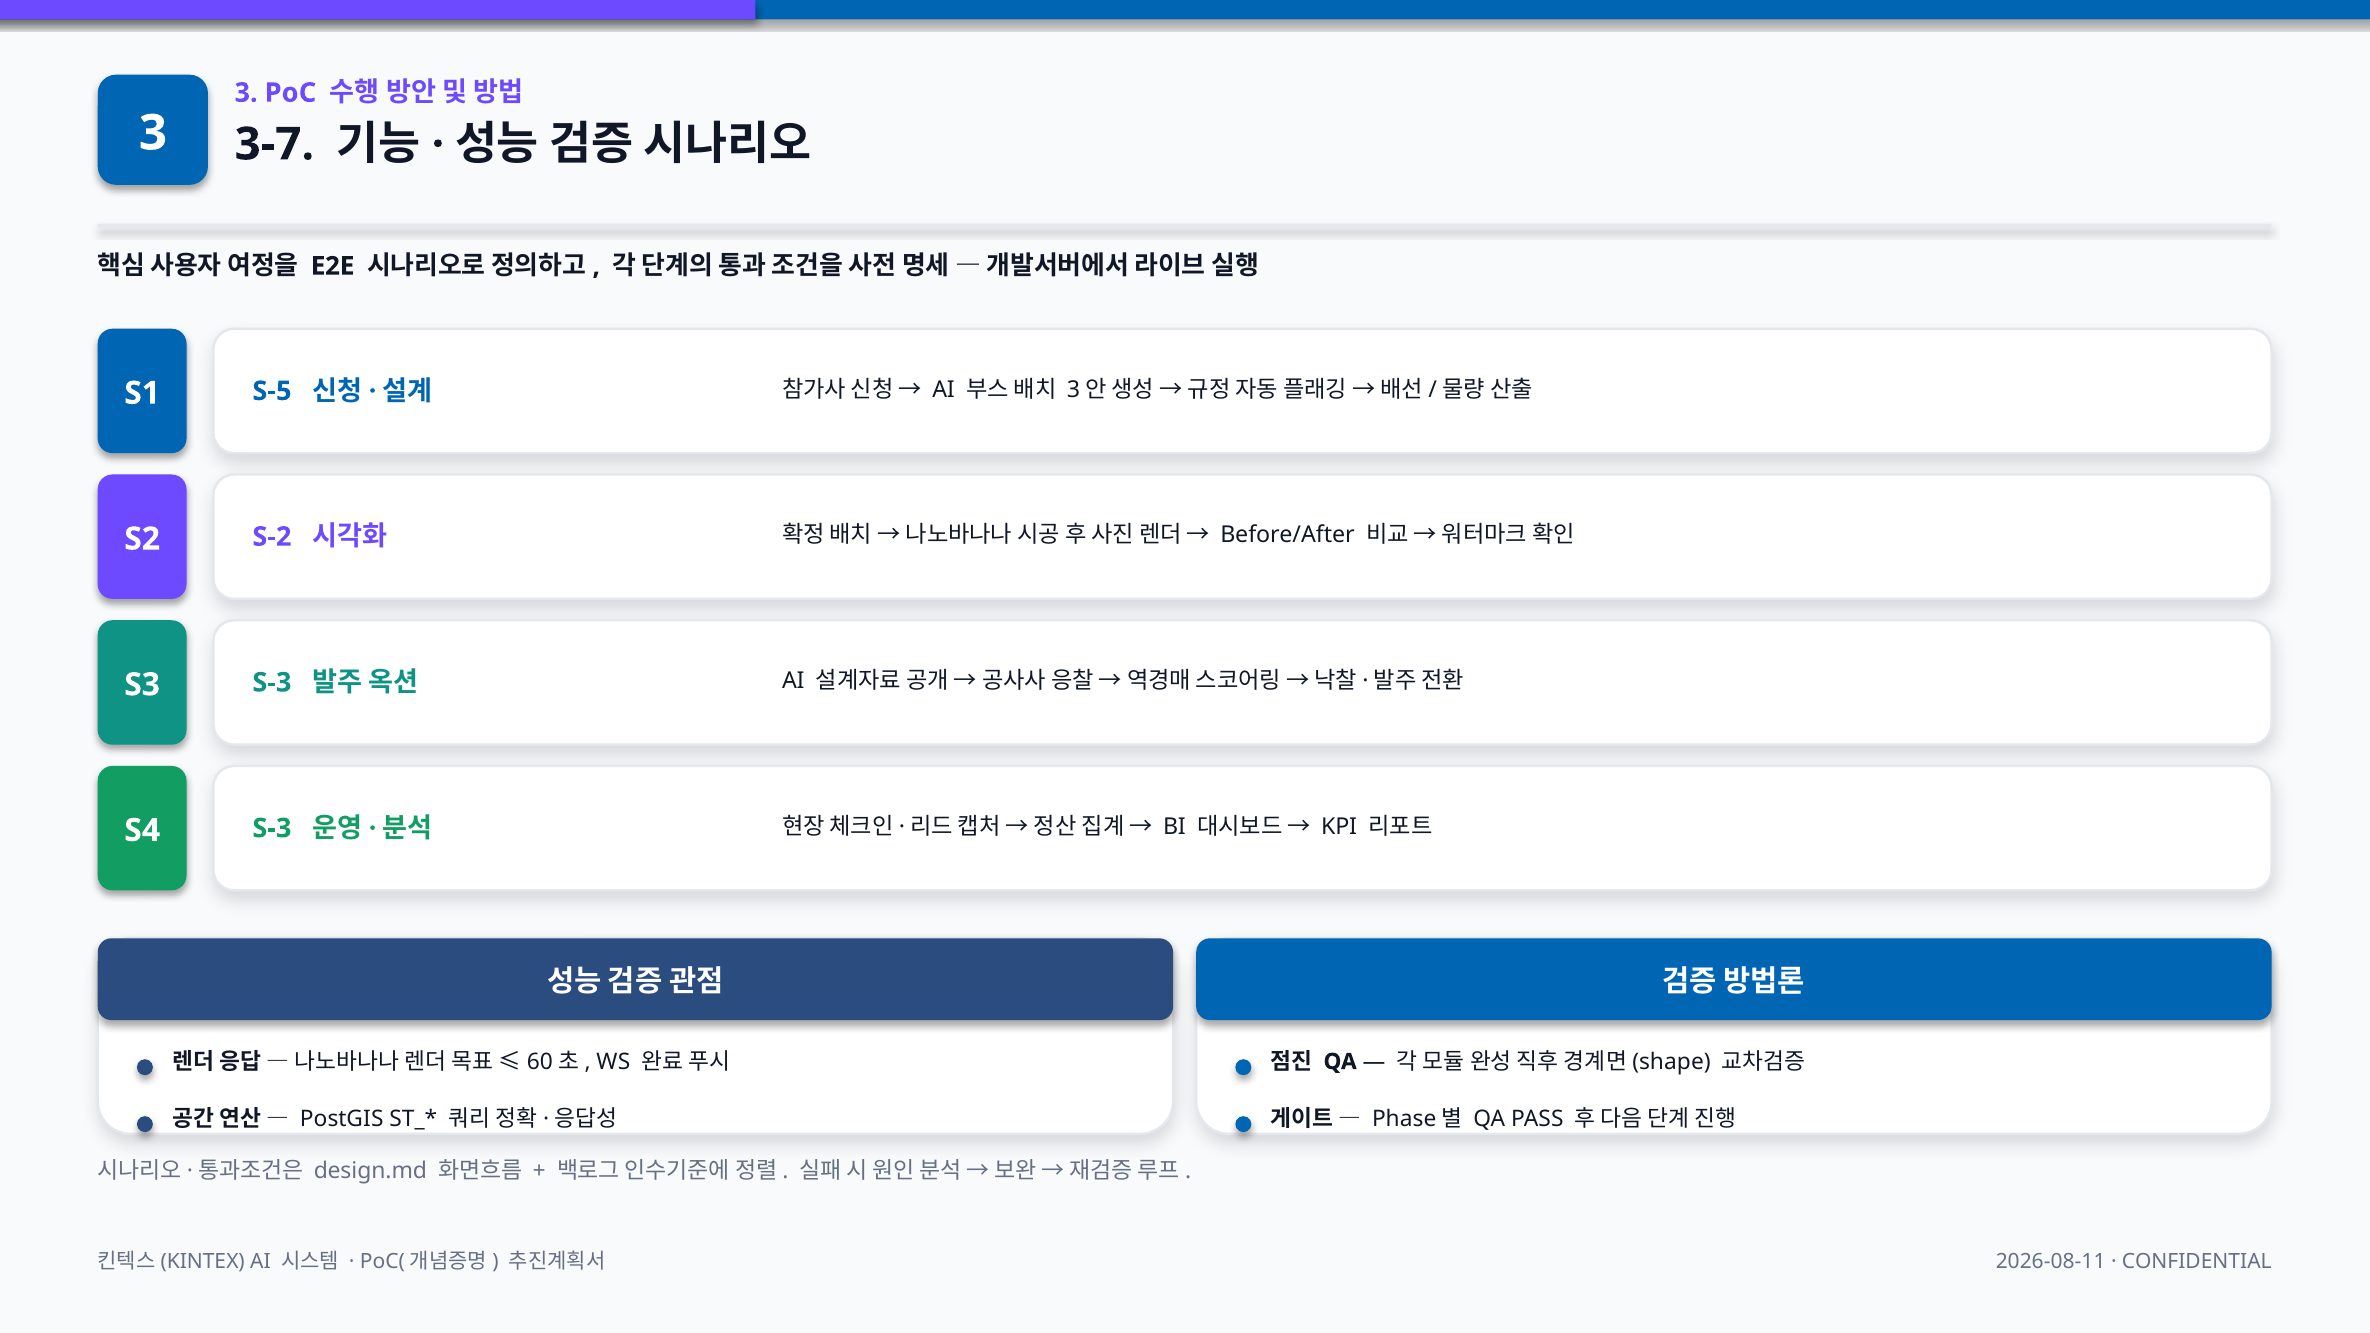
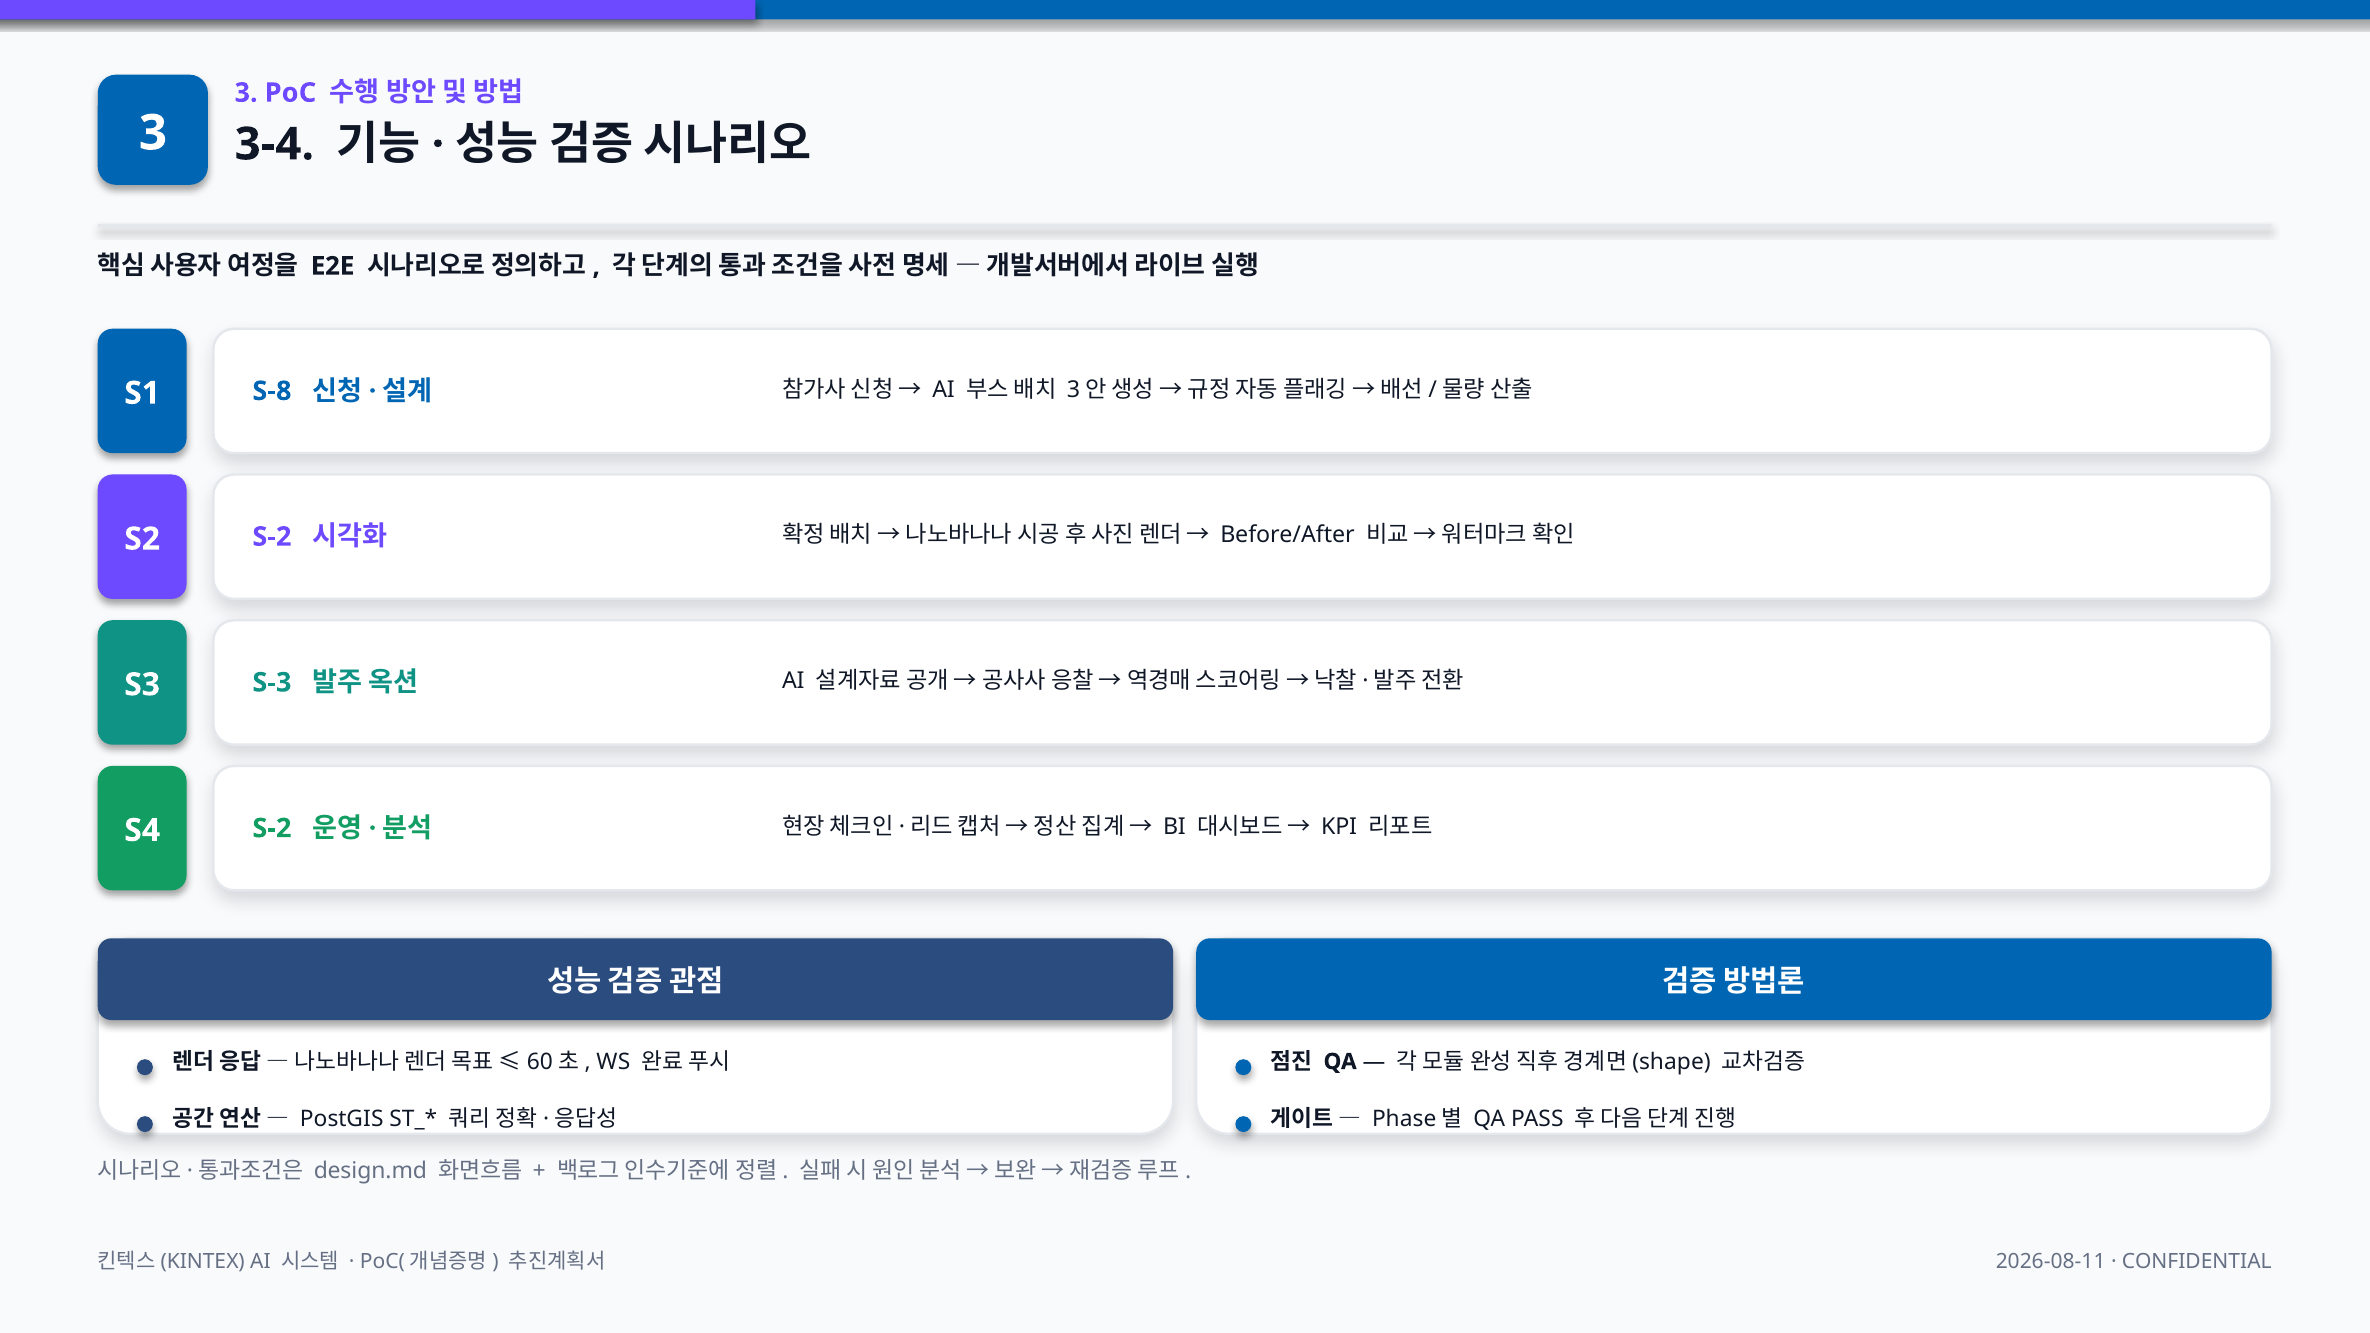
3-7: 3-7 -> 3-4 (274, 144)
S-5: S-5 -> S-8 (272, 391)
S4 S-3: S-3 -> S-2 (272, 828)
